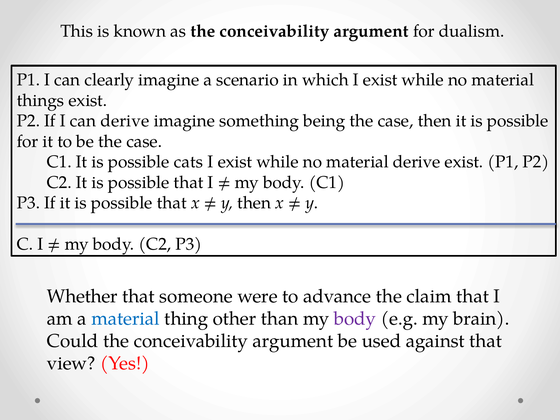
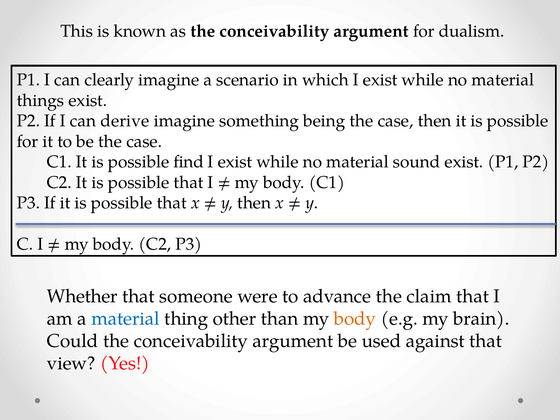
cats: cats -> find (189, 162)
material derive: derive -> sound (417, 162)
body colour: purple -> orange (355, 319)
